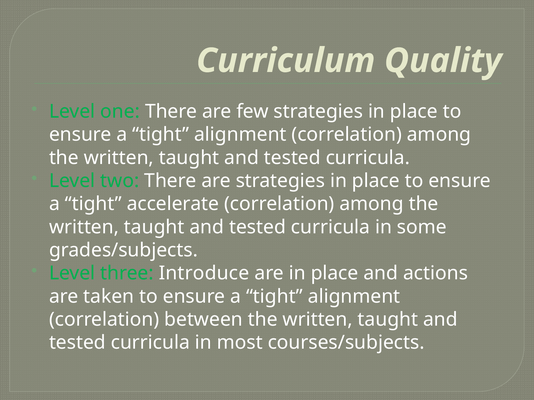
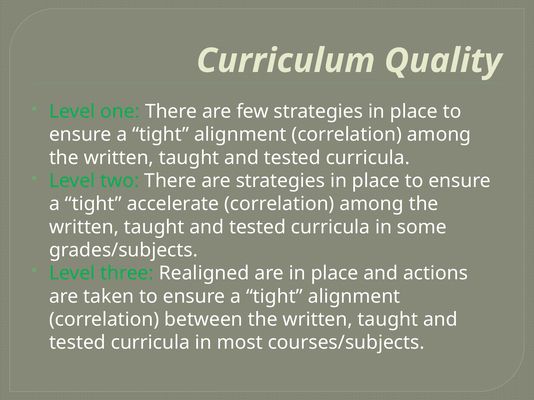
Introduce: Introduce -> Realigned (204, 274)
